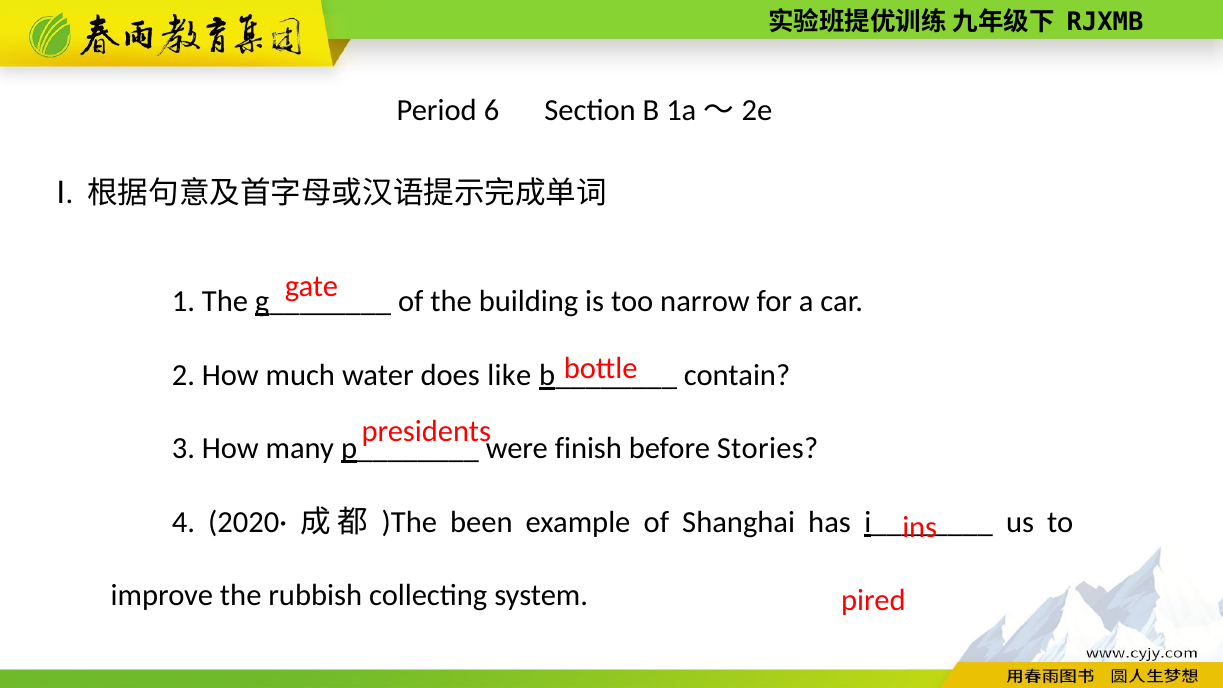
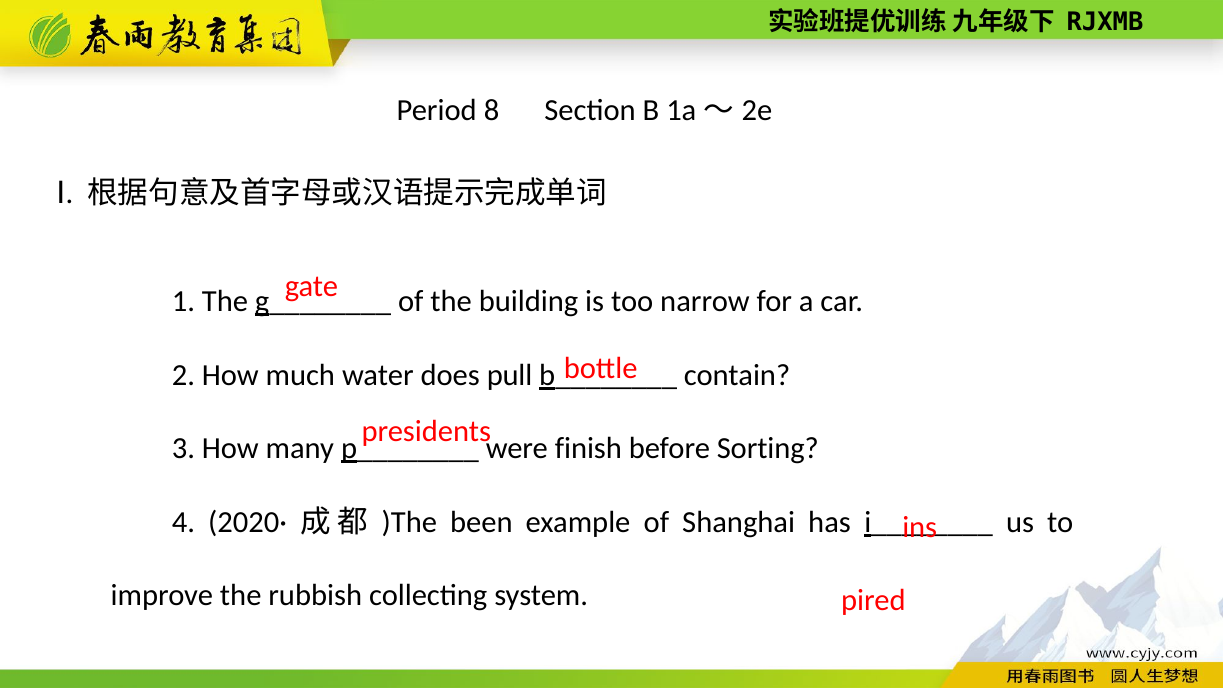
6: 6 -> 8 (491, 111)
like: like -> pull (510, 375)
Stories: Stories -> Sorting (768, 448)
